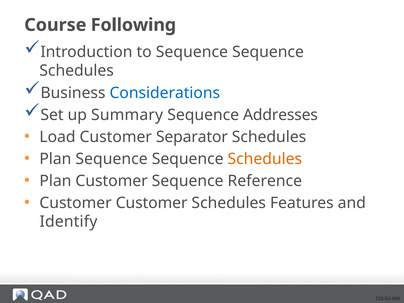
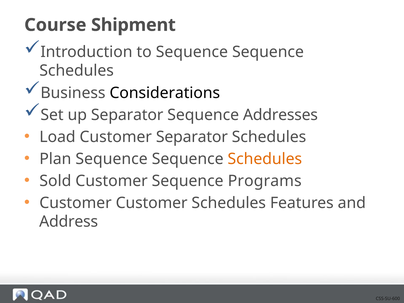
Following: Following -> Shipment (133, 25)
Considerations colour: blue -> black (165, 93)
up Summary: Summary -> Separator (127, 115)
Plan: Plan -> Sold (55, 181)
Reference: Reference -> Programs (265, 181)
Identify: Identify -> Address (69, 222)
